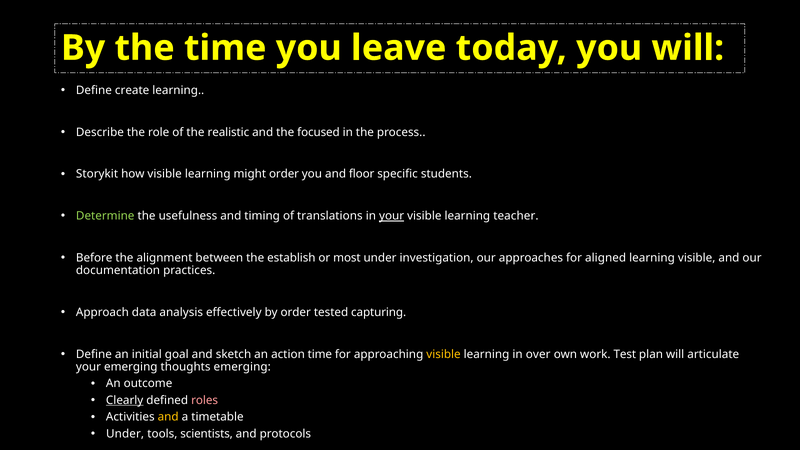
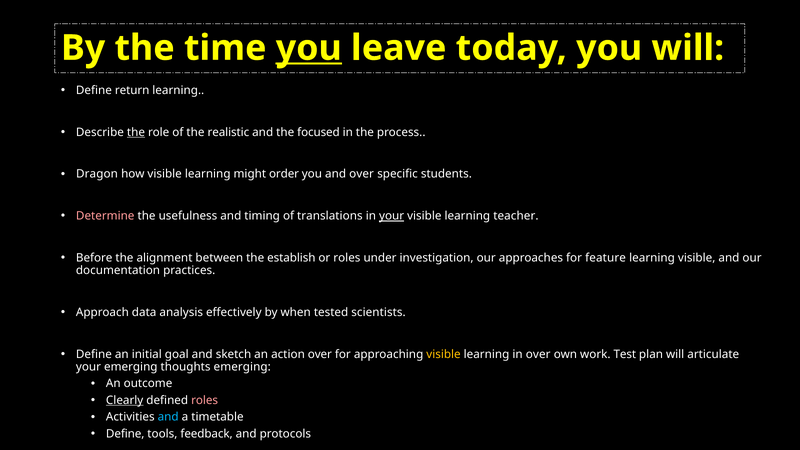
you underline: none -> present (309, 48)
create: create -> return (132, 90)
the underline: none -> present (136, 132)
Storykit: Storykit -> Dragon (97, 174)
and floor: floor -> over (362, 174)
Determine colour: light green -> pink (105, 216)
or most: most -> roles (347, 258)
aligned: aligned -> feature (606, 258)
by order: order -> when (296, 312)
capturing: capturing -> scientists (379, 312)
action time: time -> over (320, 354)
and colour: yellow -> light blue (168, 417)
Under: Under -> Define (125, 434)
scientists: scientists -> feedback (207, 434)
